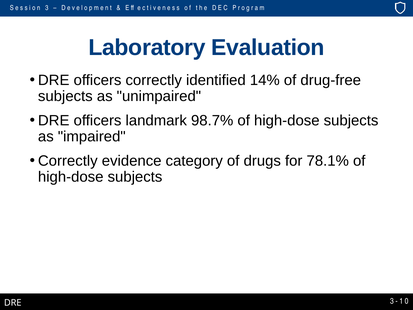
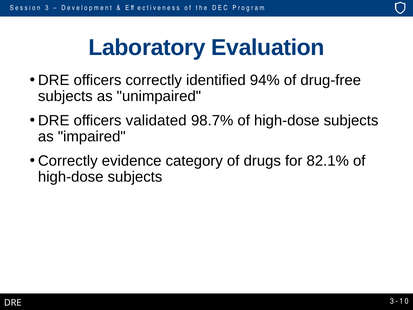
14%: 14% -> 94% (265, 80)
landmark: landmark -> validated (156, 120)
78.1%: 78.1% -> 82.1% (328, 161)
